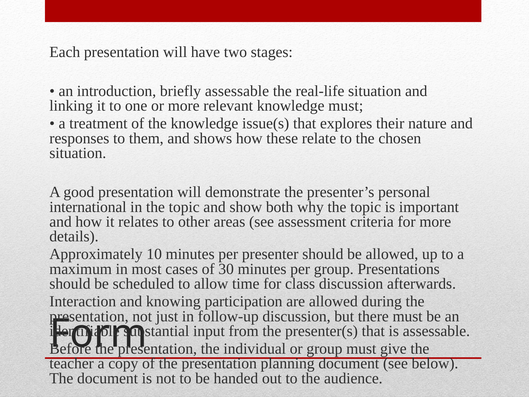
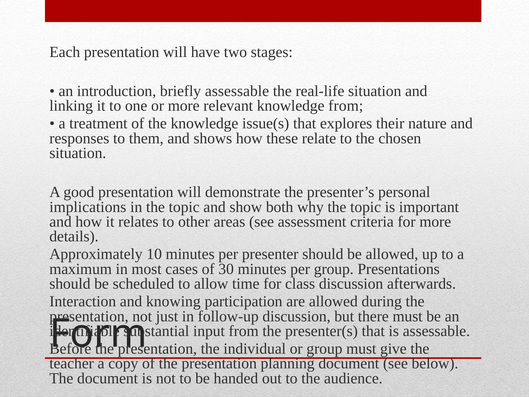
knowledge must: must -> from (346, 106)
international: international -> implications (88, 207)
